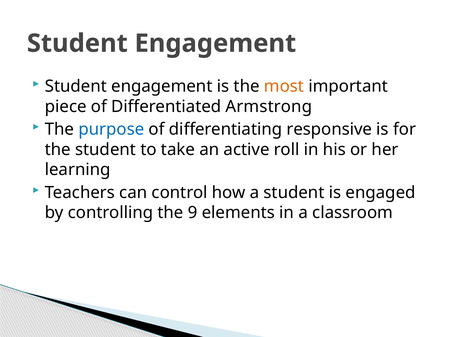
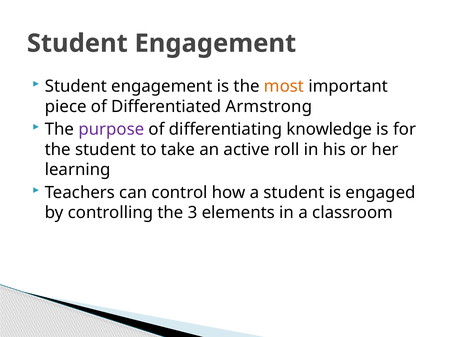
purpose colour: blue -> purple (111, 129)
responsive: responsive -> knowledge (329, 129)
9: 9 -> 3 (193, 213)
